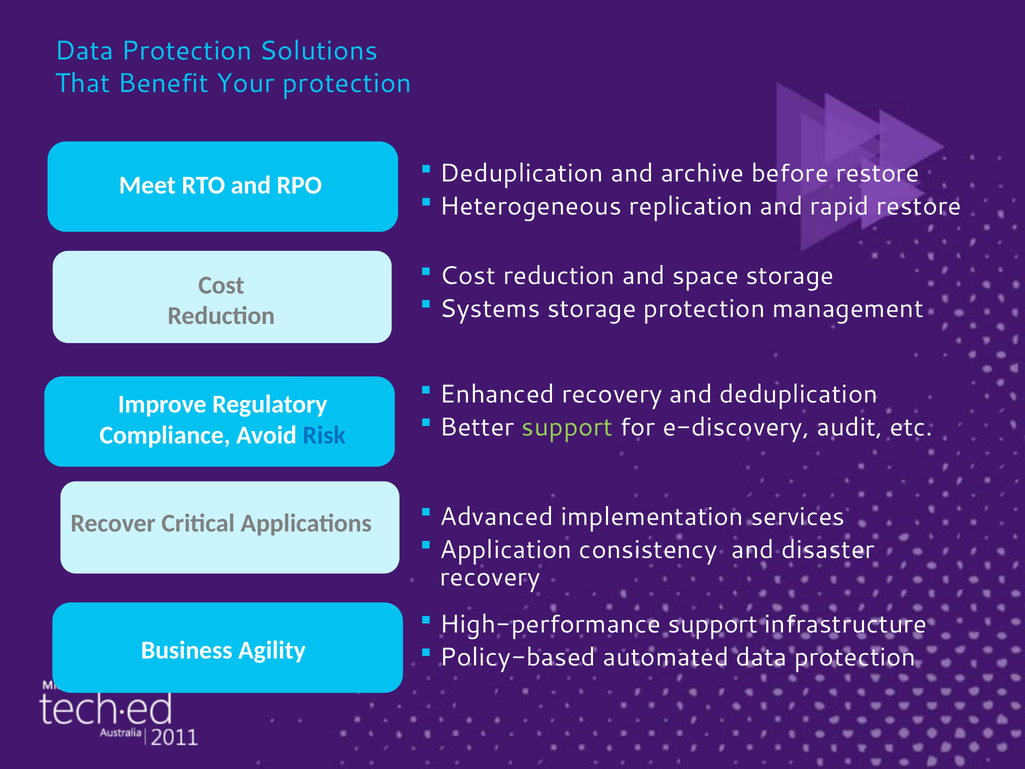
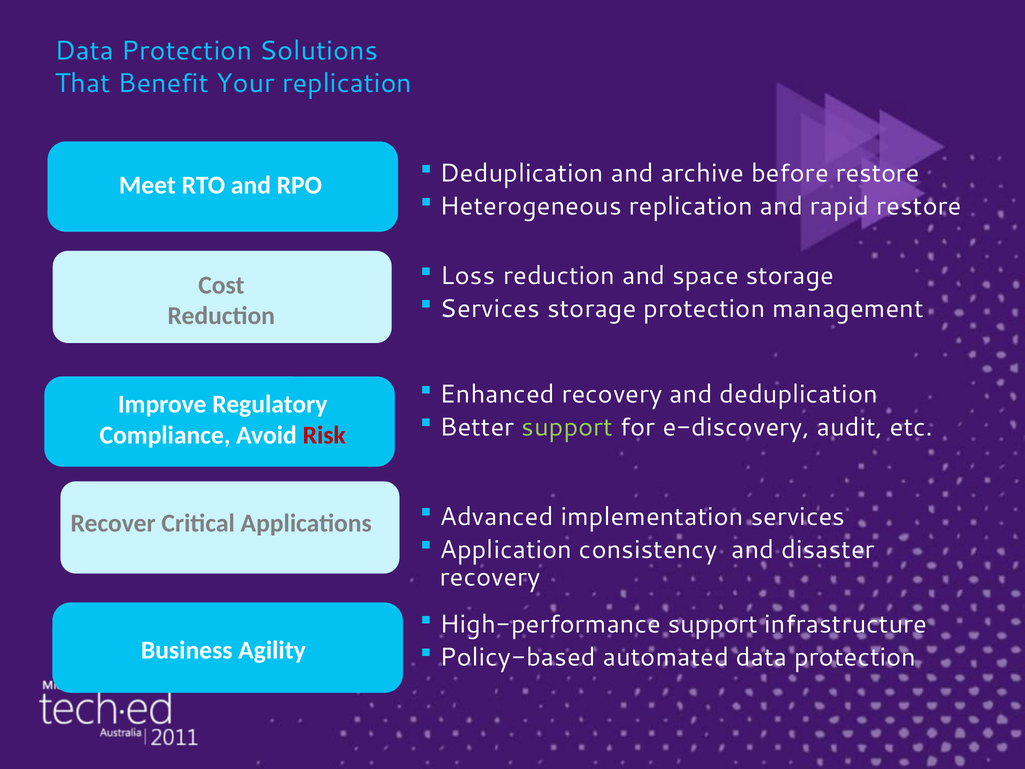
Your protection: protection -> replication (347, 83)
Cost: Cost -> Loss (468, 276)
Systems: Systems -> Services (490, 309)
Risk colour: blue -> red (324, 435)
